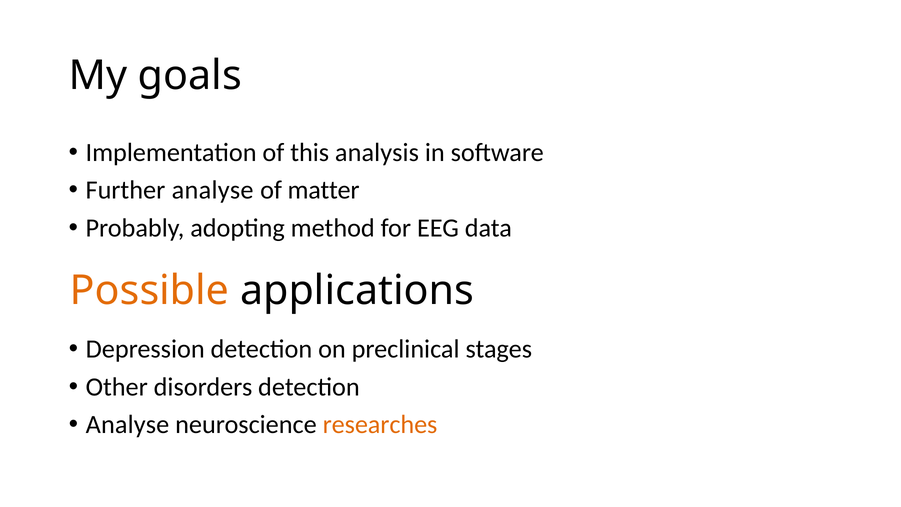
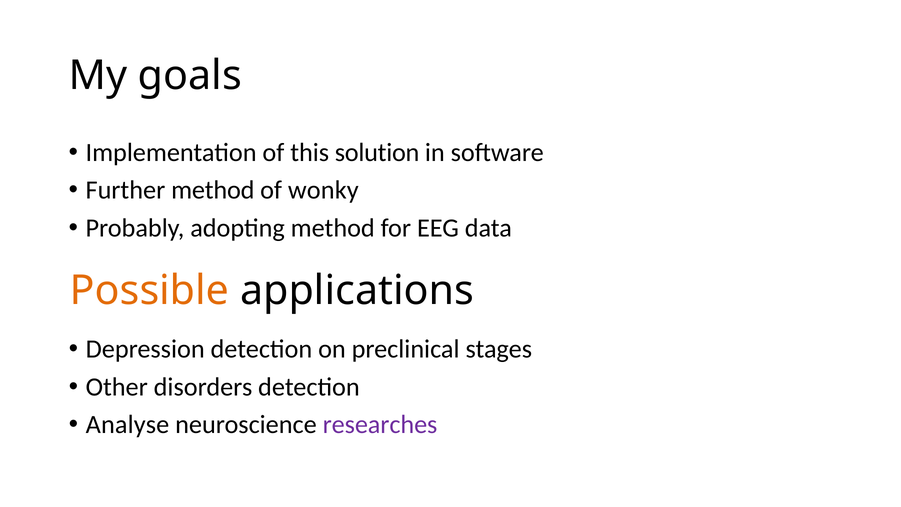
analysis: analysis -> solution (377, 152)
Further analyse: analyse -> method (213, 190)
matter: matter -> wonky (323, 190)
researches colour: orange -> purple (380, 425)
